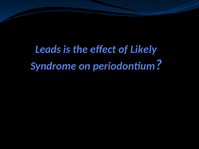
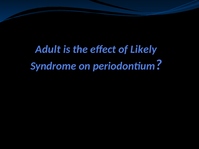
Leads: Leads -> Adult (48, 49)
